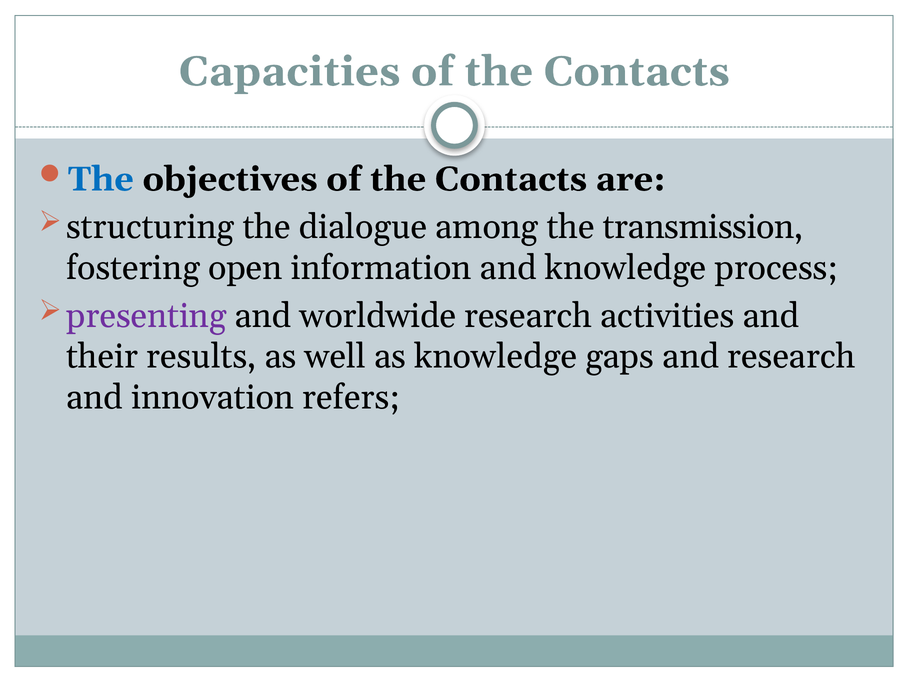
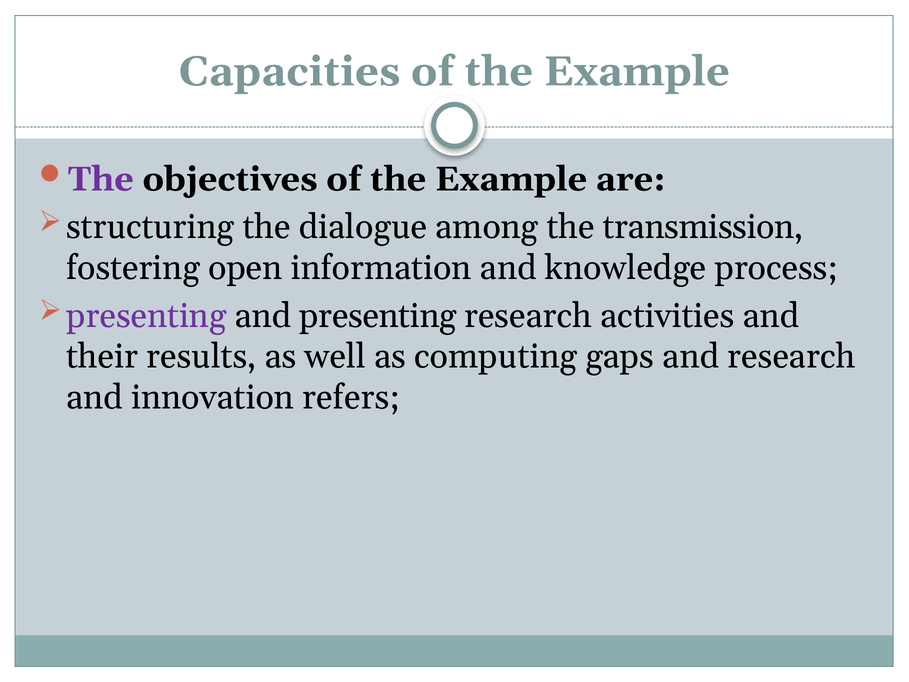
Contacts: Contacts -> Example (637, 72)
The colour: blue -> purple (101, 179)
objectives of the Contacts: Contacts -> Example (511, 179)
and worldwide: worldwide -> presenting (378, 316)
as knowledge: knowledge -> computing (496, 357)
